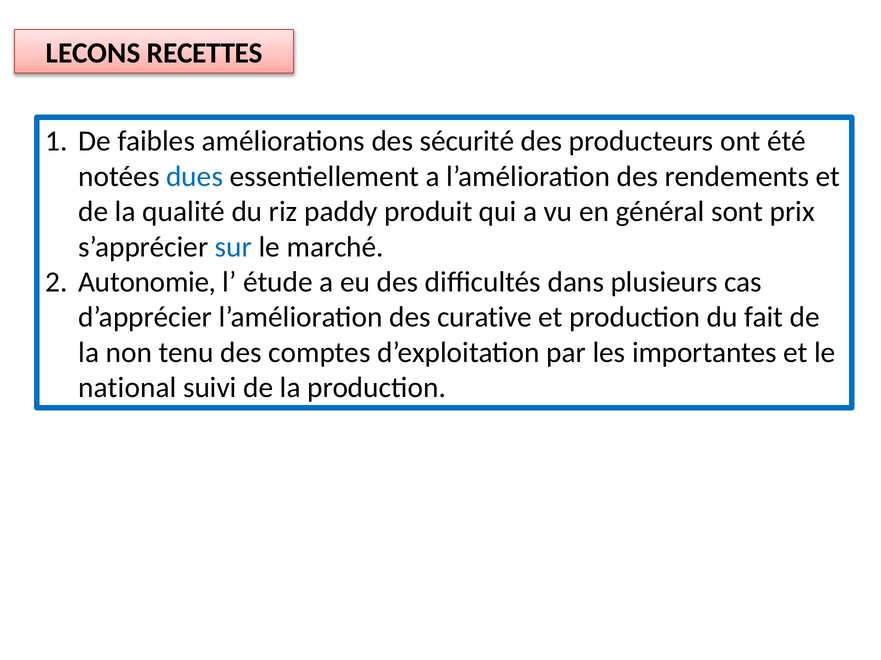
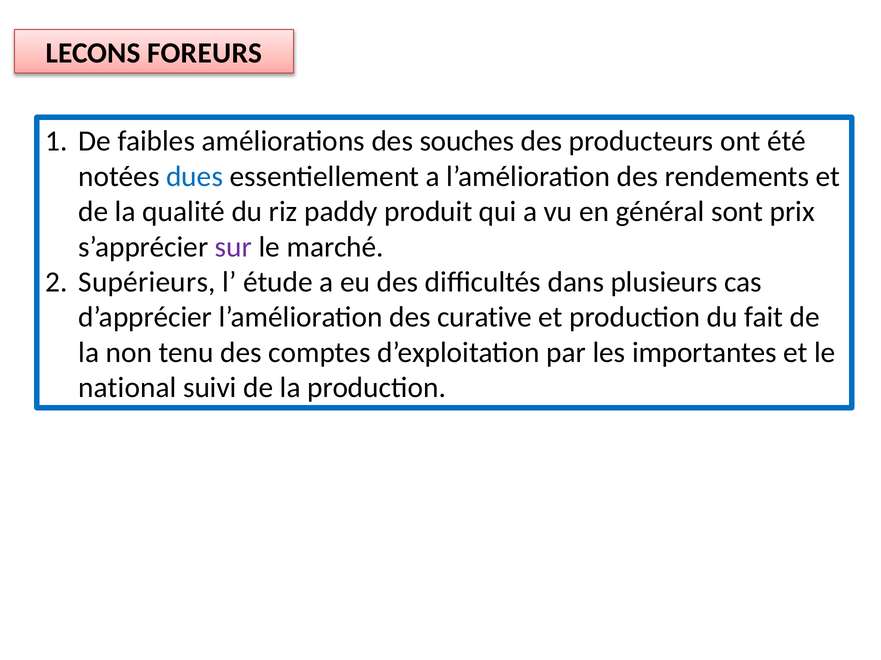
RECETTES: RECETTES -> FOREURS (205, 53)
sécurité: sécurité -> souches (467, 141)
sur colour: blue -> purple (234, 247)
Autonomie: Autonomie -> Supérieurs (147, 282)
